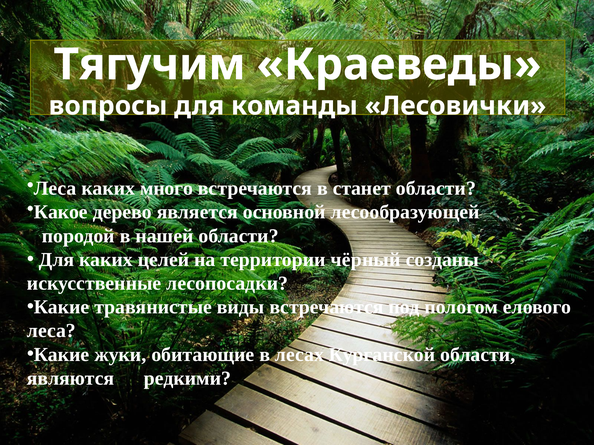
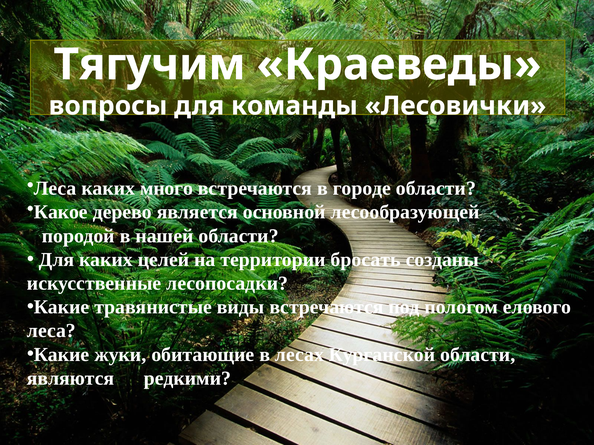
станет: станет -> городе (362, 189)
чёрный: чёрный -> бросать (366, 260)
